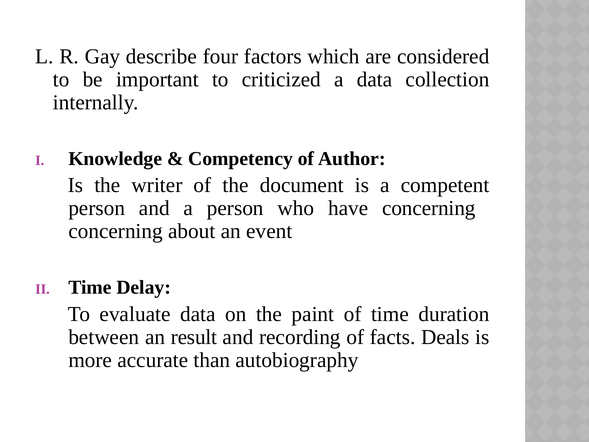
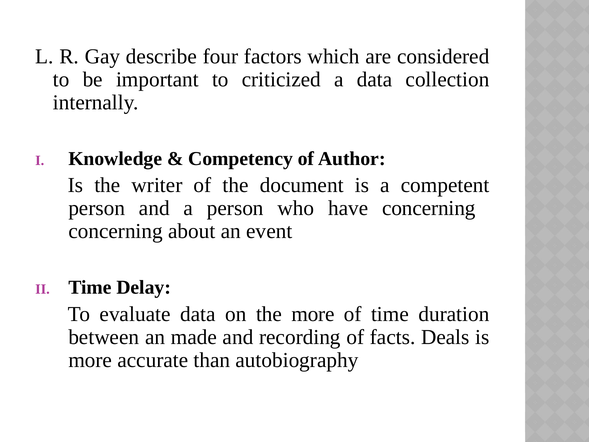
the paint: paint -> more (313, 314)
result: result -> made (194, 337)
